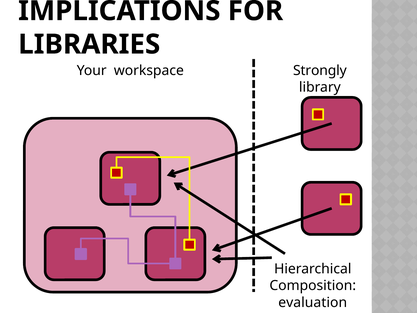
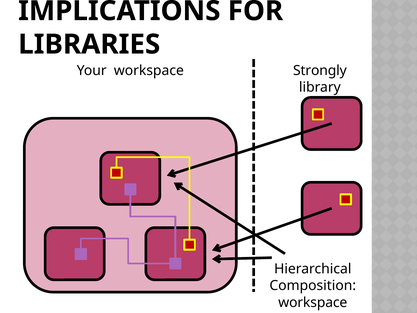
evaluation: evaluation -> workspace (313, 302)
